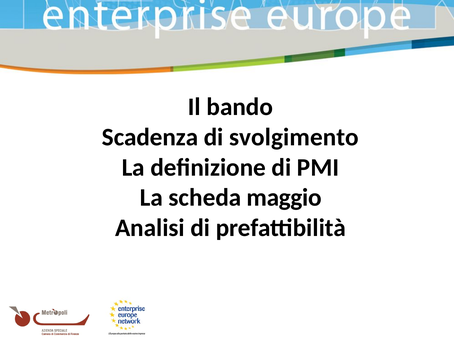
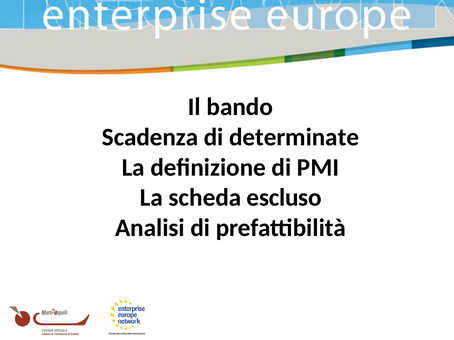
svolgimento: svolgimento -> determinate (294, 137)
maggio: maggio -> escluso (284, 198)
